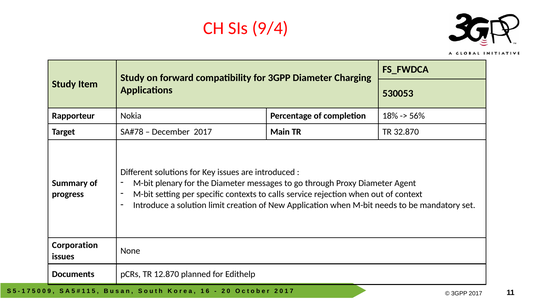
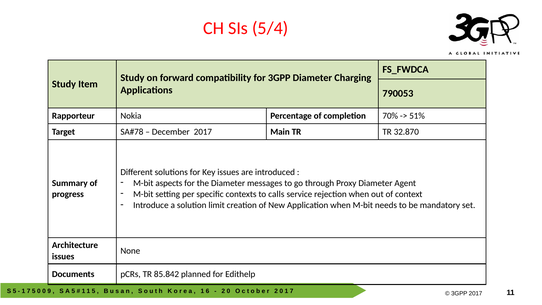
9/4: 9/4 -> 5/4 (270, 28)
530053: 530053 -> 790053 (398, 94)
18%: 18% -> 70% (390, 116)
56%: 56% -> 51% (417, 116)
plenary: plenary -> aspects (169, 183)
Corporation: Corporation -> Architecture (75, 245)
12.870: 12.870 -> 85.842 (166, 274)
